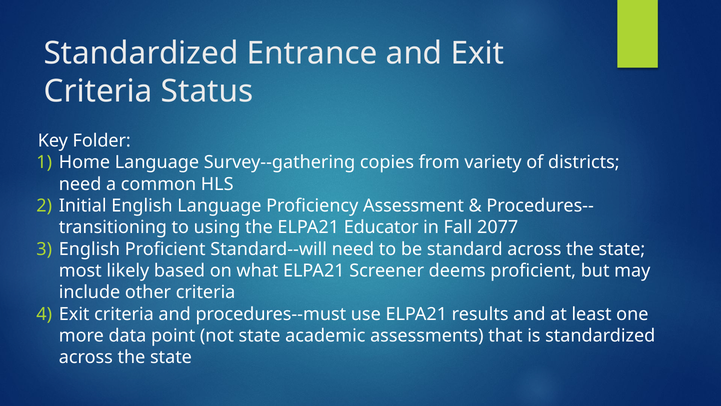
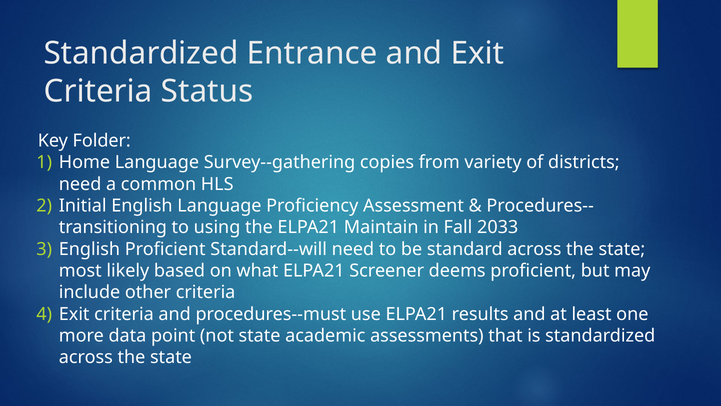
Educator: Educator -> Maintain (381, 227)
2077: 2077 -> 2033 (498, 227)
